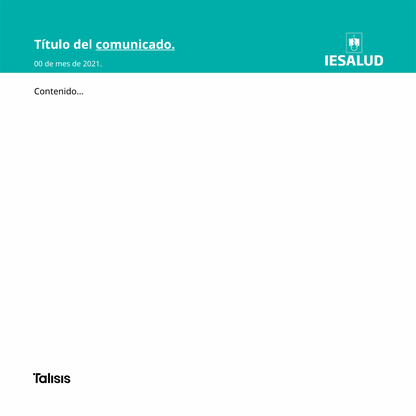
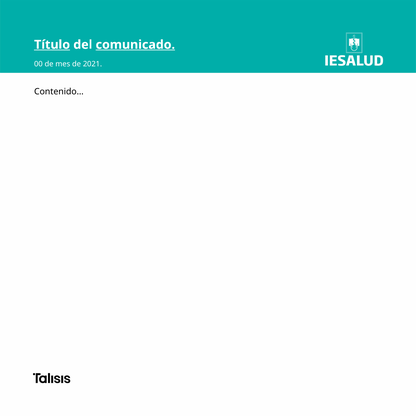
Título underline: none -> present (52, 45)
